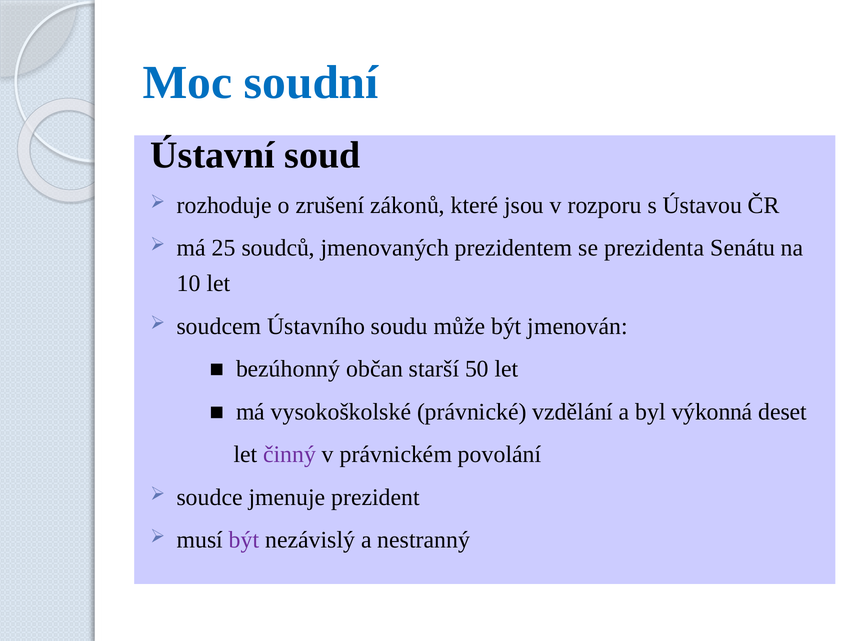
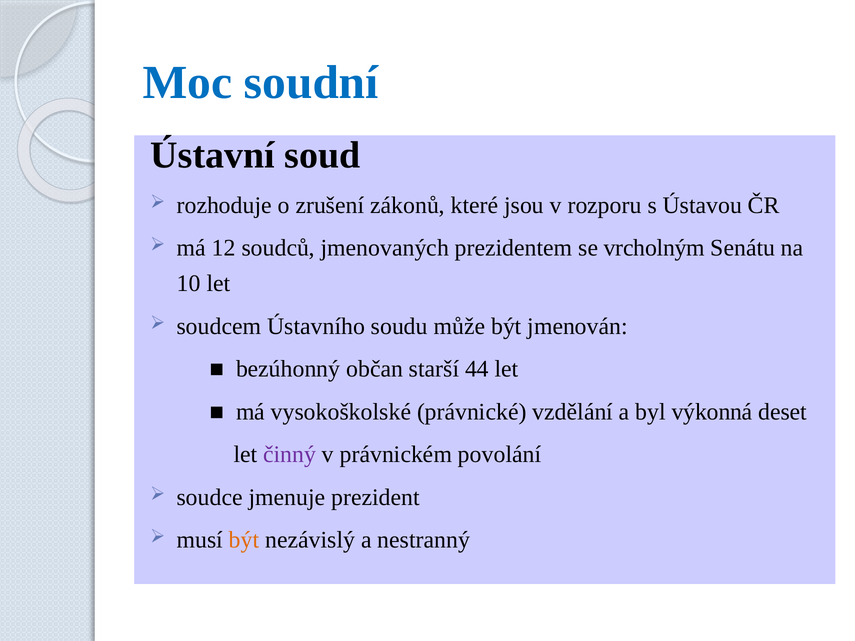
25: 25 -> 12 (224, 248)
prezidenta: prezidenta -> vrcholným (654, 248)
50: 50 -> 44 (477, 369)
být colour: purple -> orange (244, 540)
